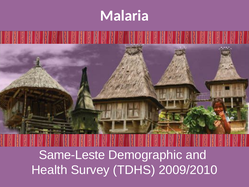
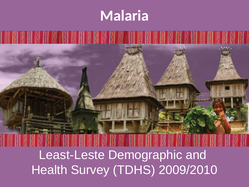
Same-Leste: Same-Leste -> Least-Leste (72, 155)
